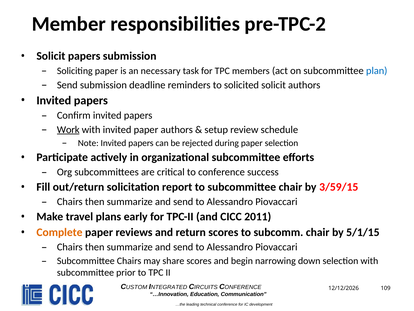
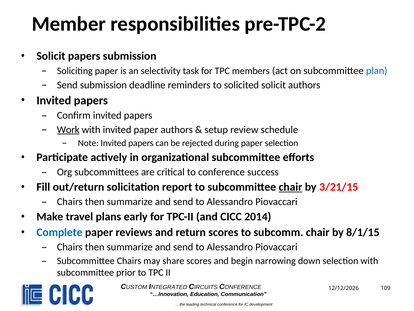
necessary: necessary -> selectivity (161, 71)
chair underline: none -> present (290, 187)
3/59/15: 3/59/15 -> 3/21/15 (339, 187)
2011: 2011 -> 2014 (258, 216)
Complete colour: orange -> blue (59, 232)
5/1/15: 5/1/15 -> 8/1/15 (363, 232)
